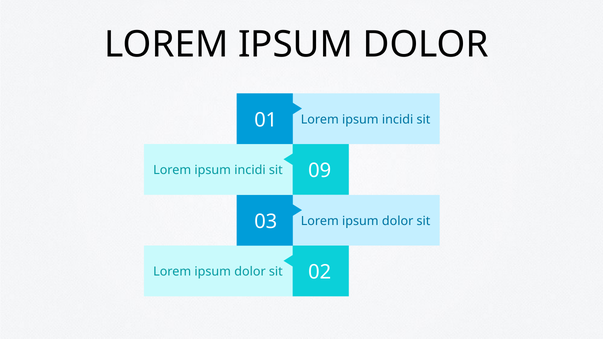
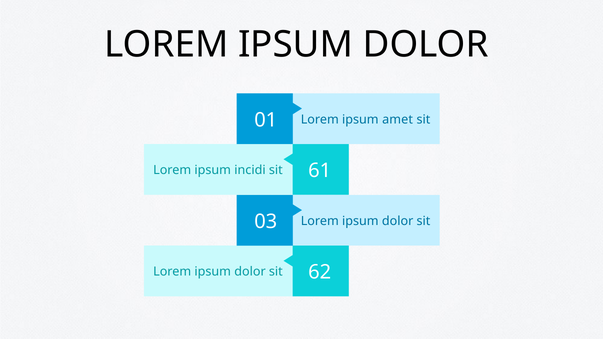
incidi: incidi -> amet (398, 120)
09: 09 -> 61 (320, 171)
02: 02 -> 62 (320, 273)
